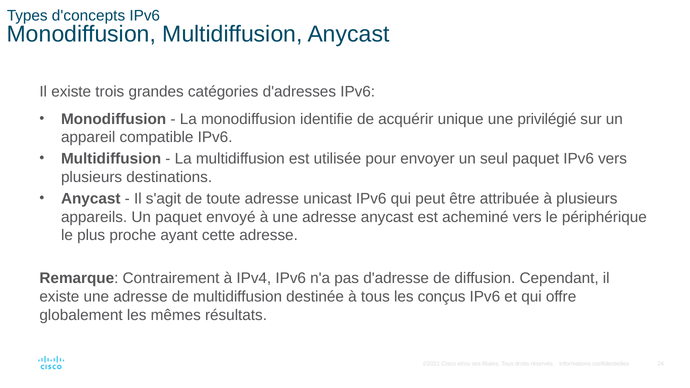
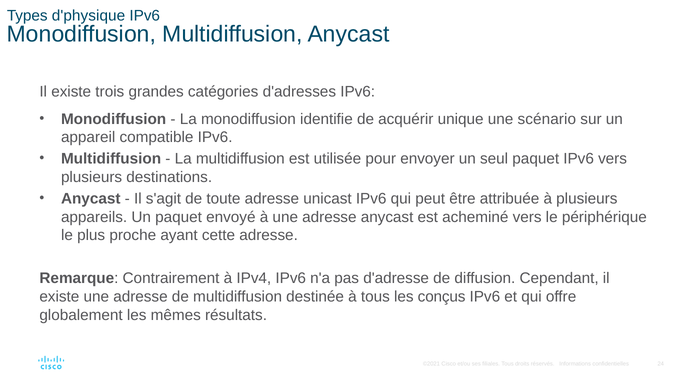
d'concepts: d'concepts -> d'physique (89, 16)
privilégié: privilégié -> scénario (547, 119)
